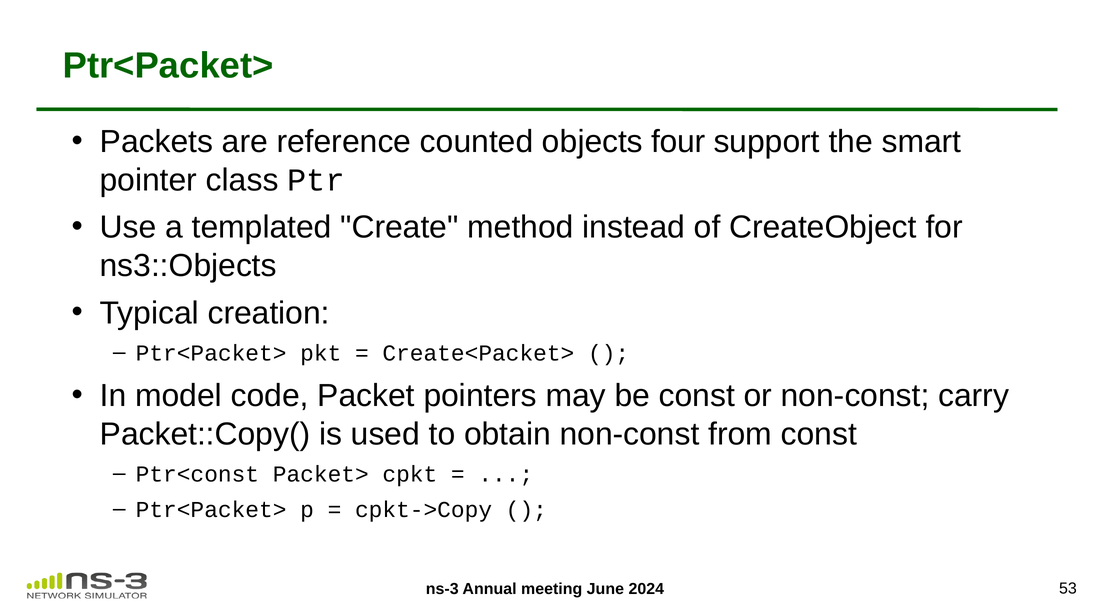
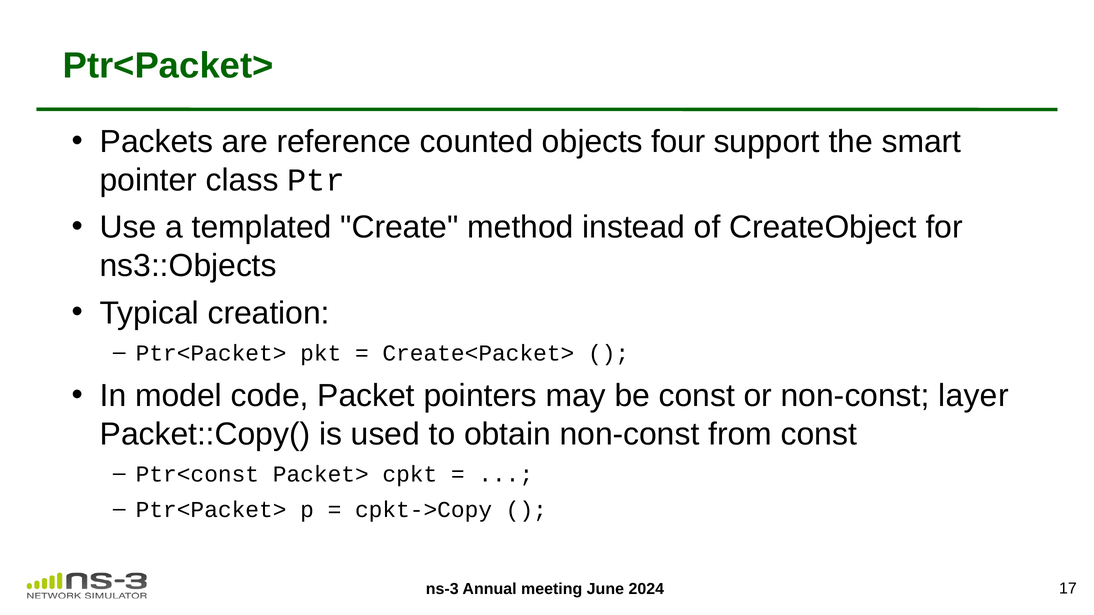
carry: carry -> layer (973, 396)
53: 53 -> 17 (1068, 589)
